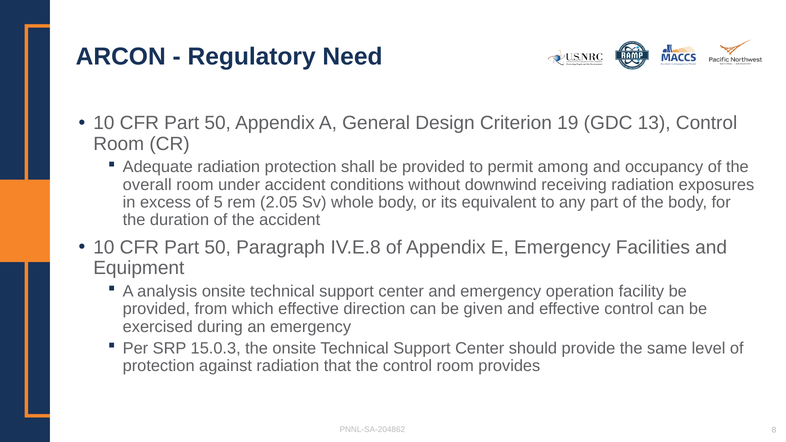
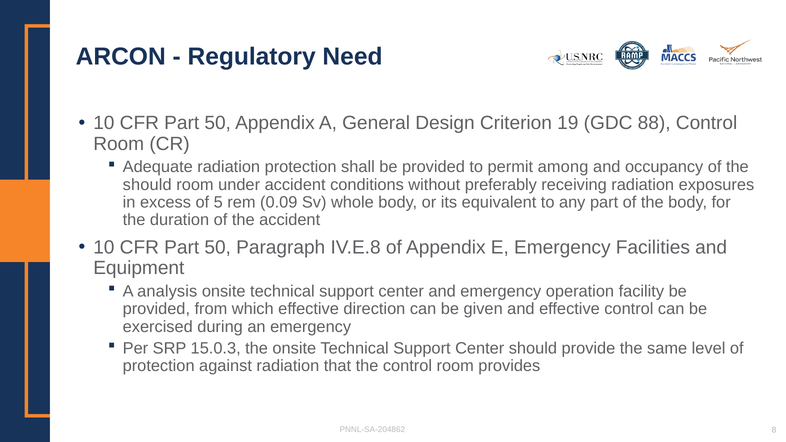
13: 13 -> 88 (654, 123)
overall: overall -> should (147, 185)
downwind: downwind -> preferably (501, 185)
2.05: 2.05 -> 0.09 (279, 202)
